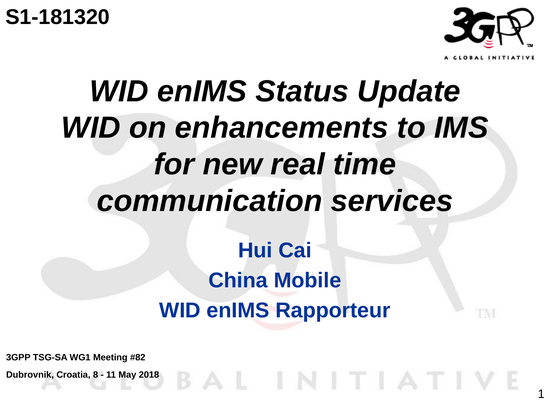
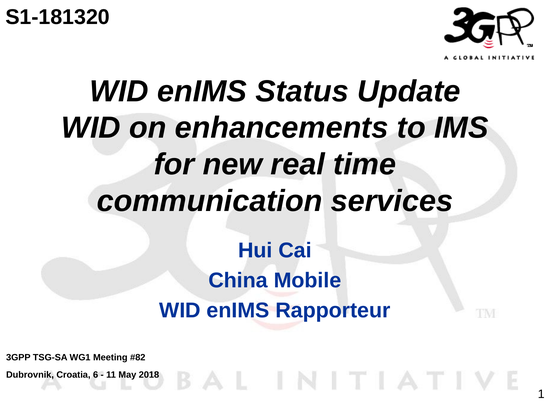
8: 8 -> 6 (96, 375)
